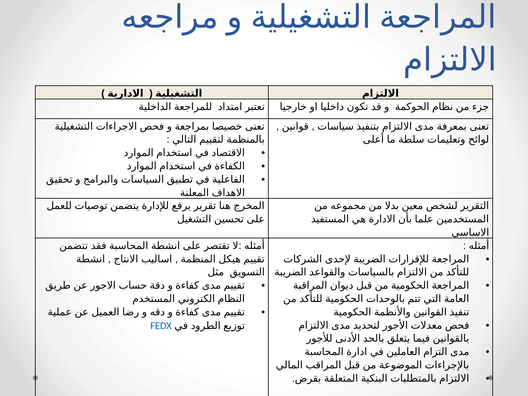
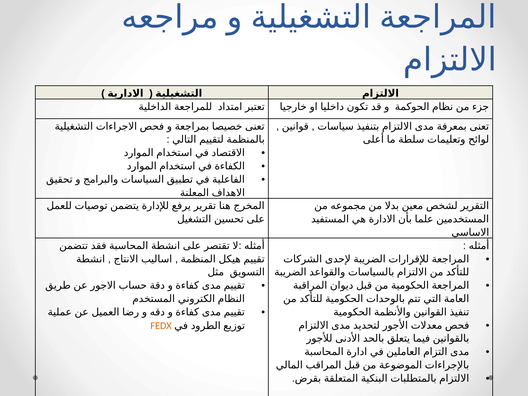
FEDX colour: blue -> orange (161, 326)
